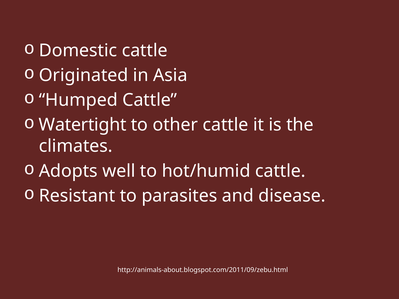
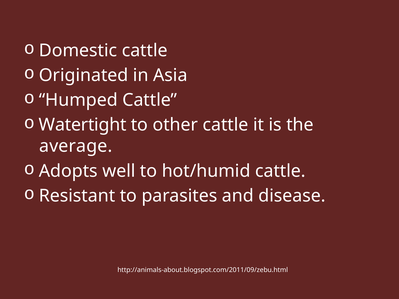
climates: climates -> average (76, 146)
